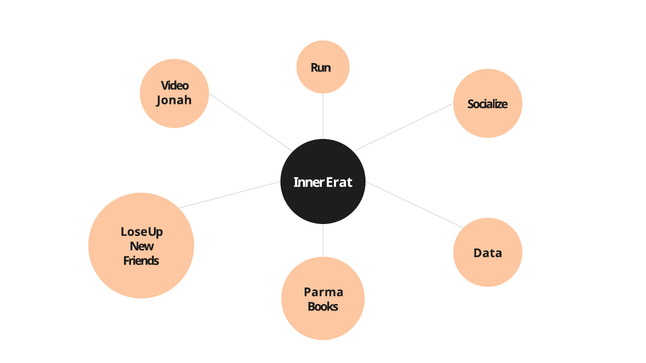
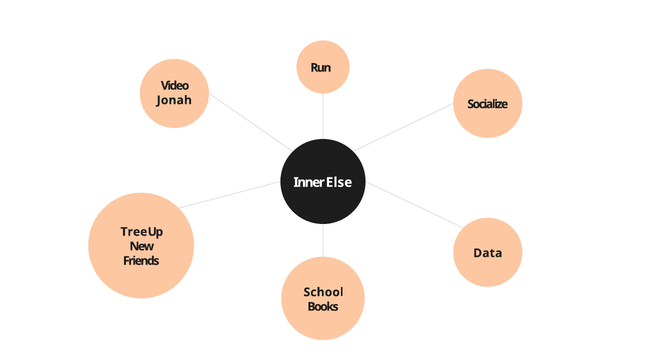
Erat: Erat -> Else (339, 183)
Lose: Lose -> Tree (134, 232)
Parma: Parma -> School (324, 293)
